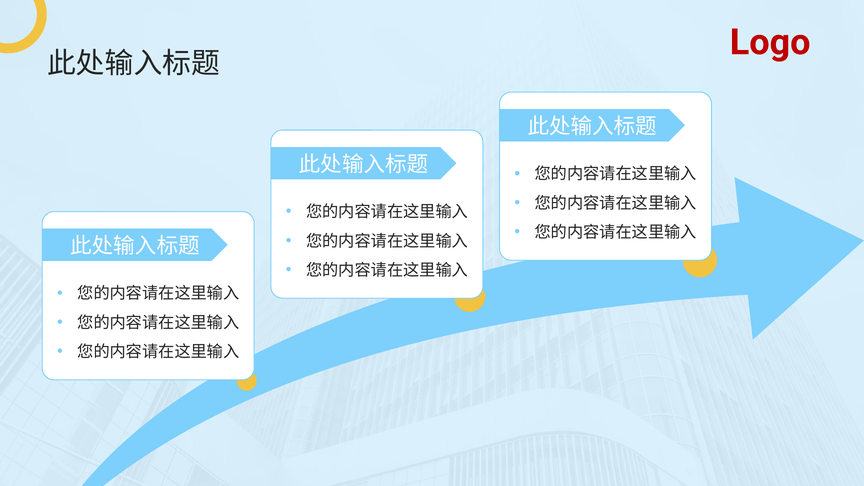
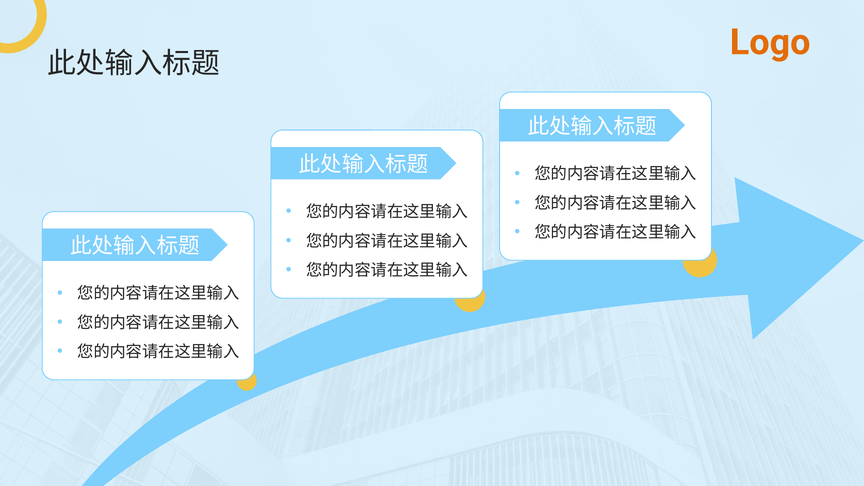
Logo colour: red -> orange (770, 42)
